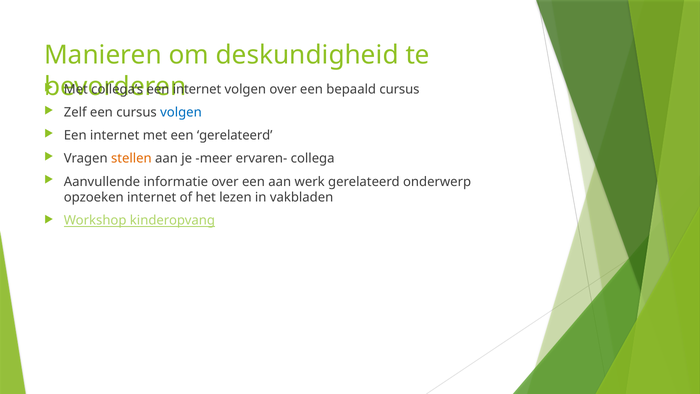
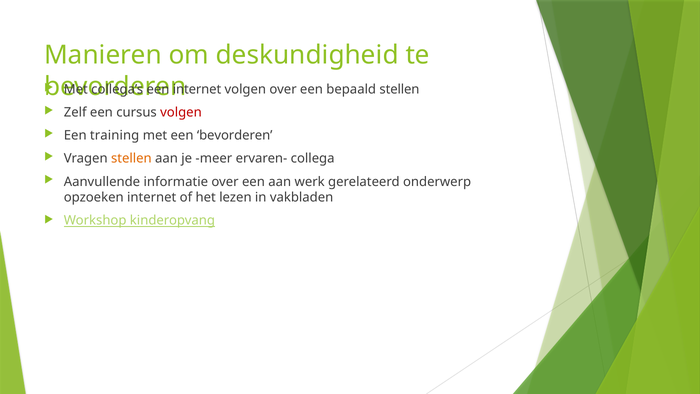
bepaald cursus: cursus -> stellen (399, 89)
volgen colour: blue -> red (181, 112)
internet: internet -> training (115, 136)
een gerelateerd: gerelateerd -> bevorderen (235, 136)
